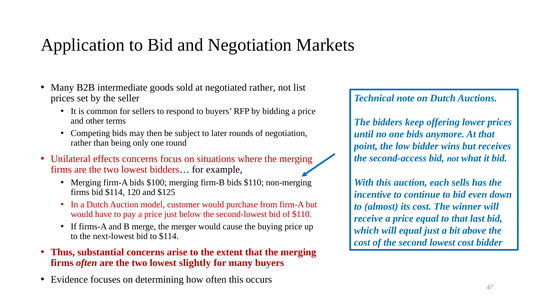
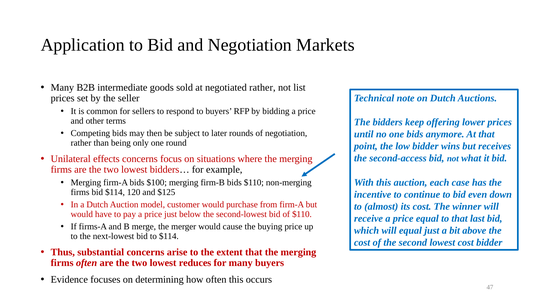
sells: sells -> case (461, 182)
slightly: slightly -> reduces (195, 262)
